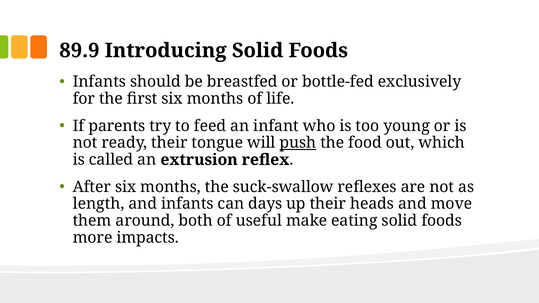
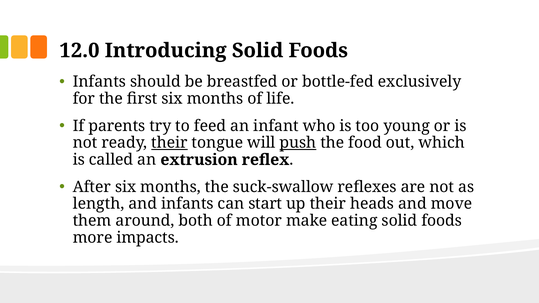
89.9: 89.9 -> 12.0 (79, 51)
their underline: none -> present (169, 143)
days: days -> start (265, 204)
useful: useful -> motor (259, 221)
